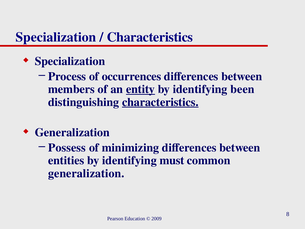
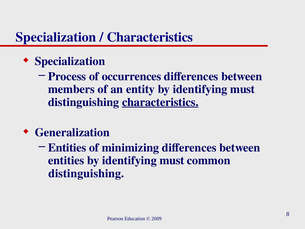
entity underline: present -> none (140, 89)
been: been -> must (243, 89)
Possess: Possess -> Entities (67, 148)
generalization: generalization -> distinguishing (86, 173)
